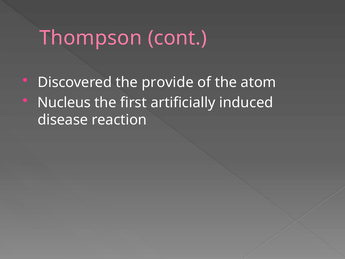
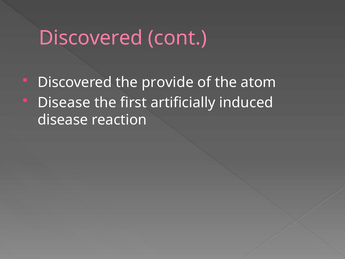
Thompson: Thompson -> Discovered (91, 38)
Nucleus: Nucleus -> Disease (64, 102)
